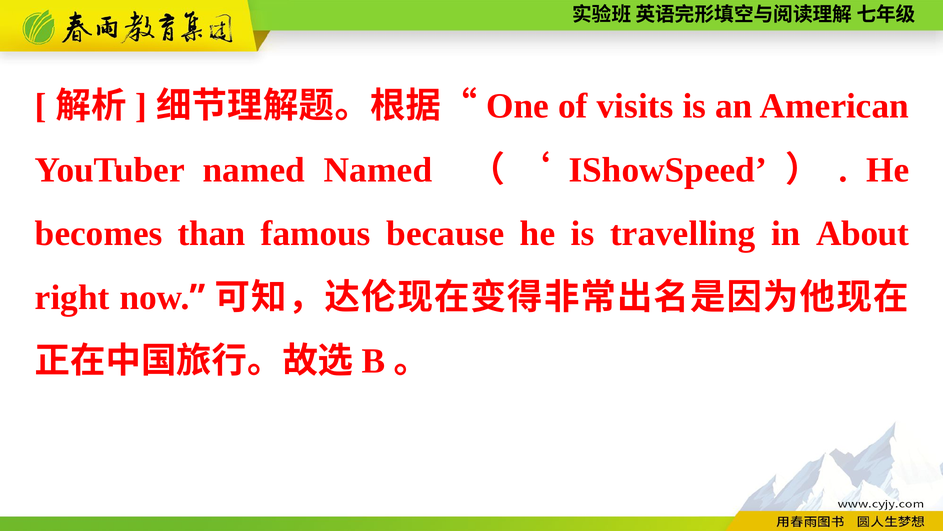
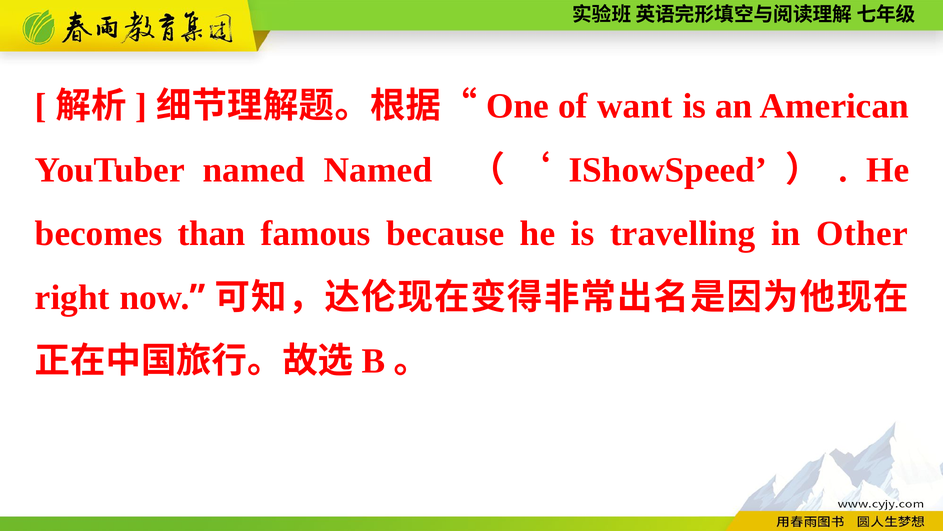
visits: visits -> want (635, 106)
About: About -> Other (862, 234)
